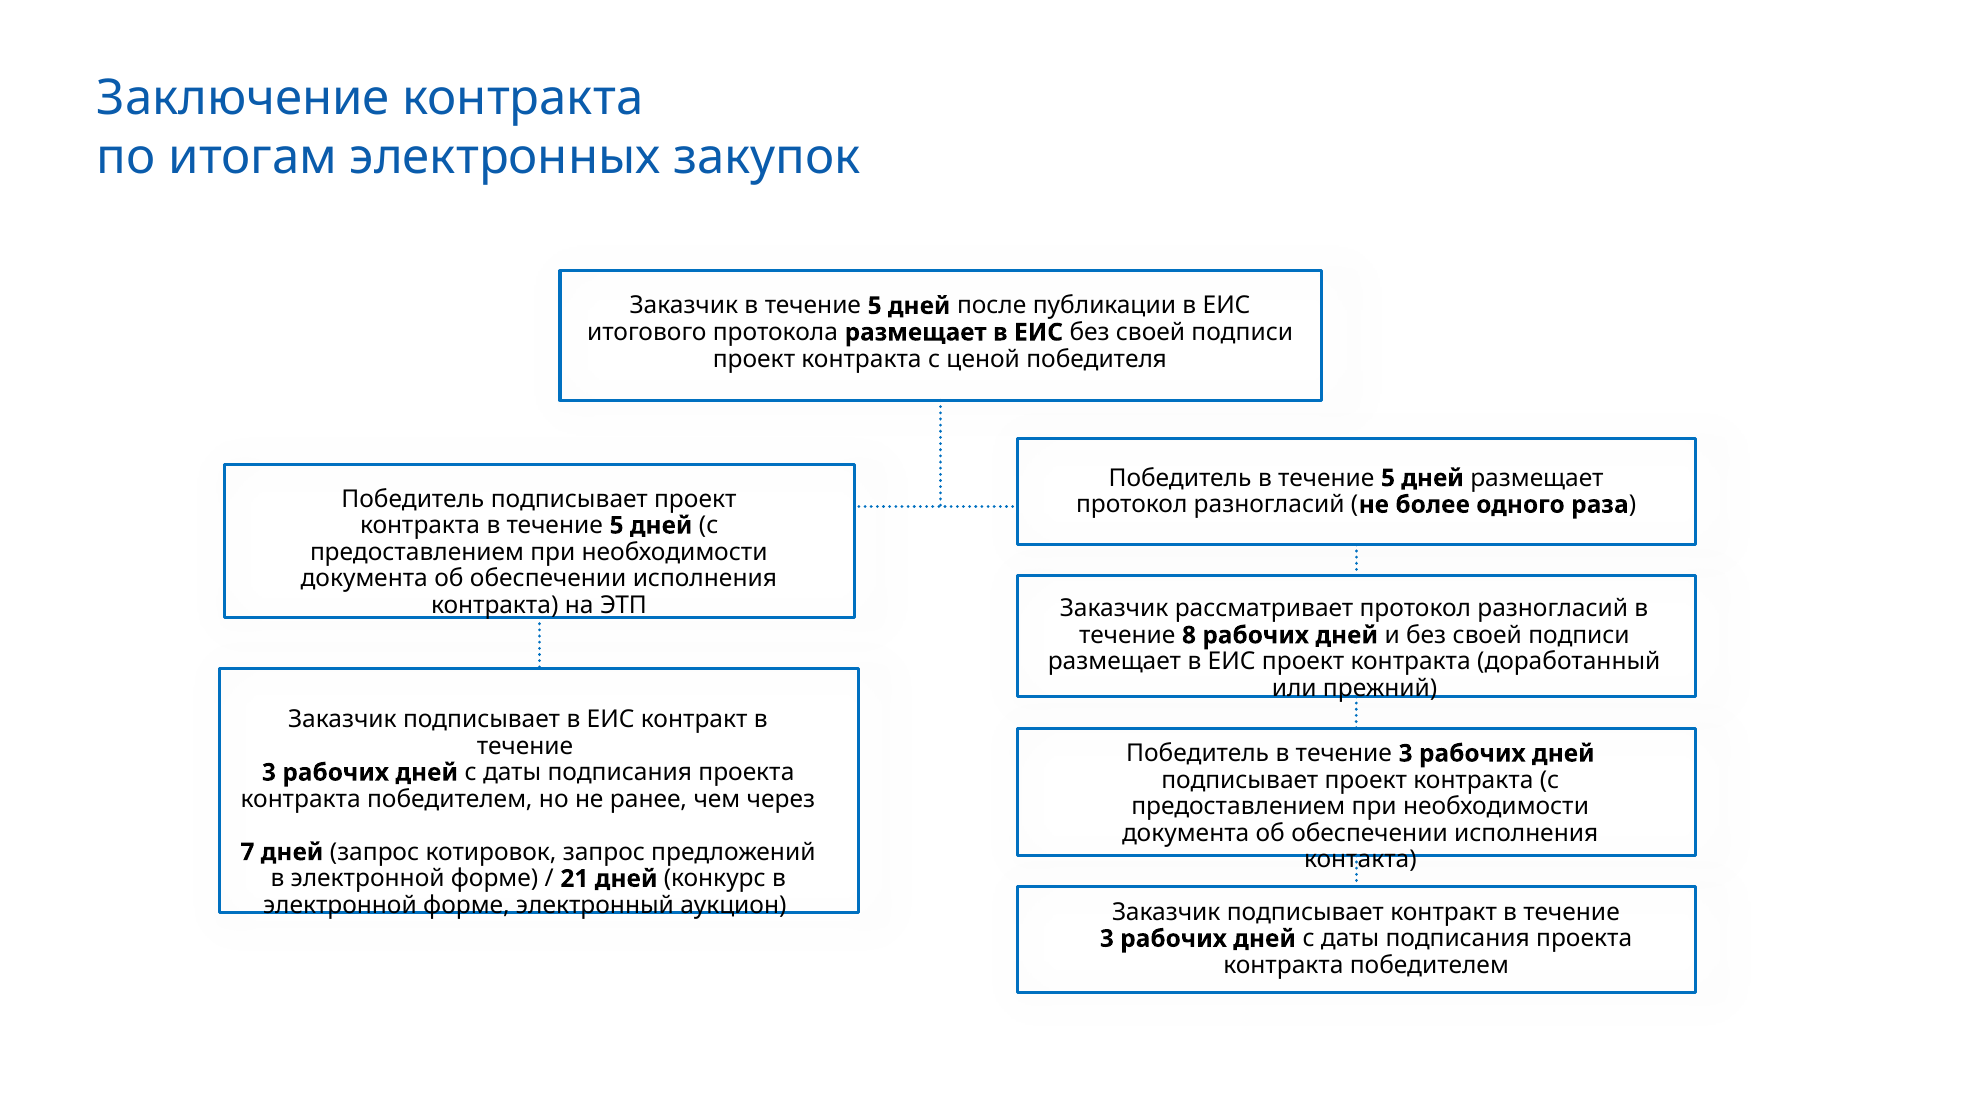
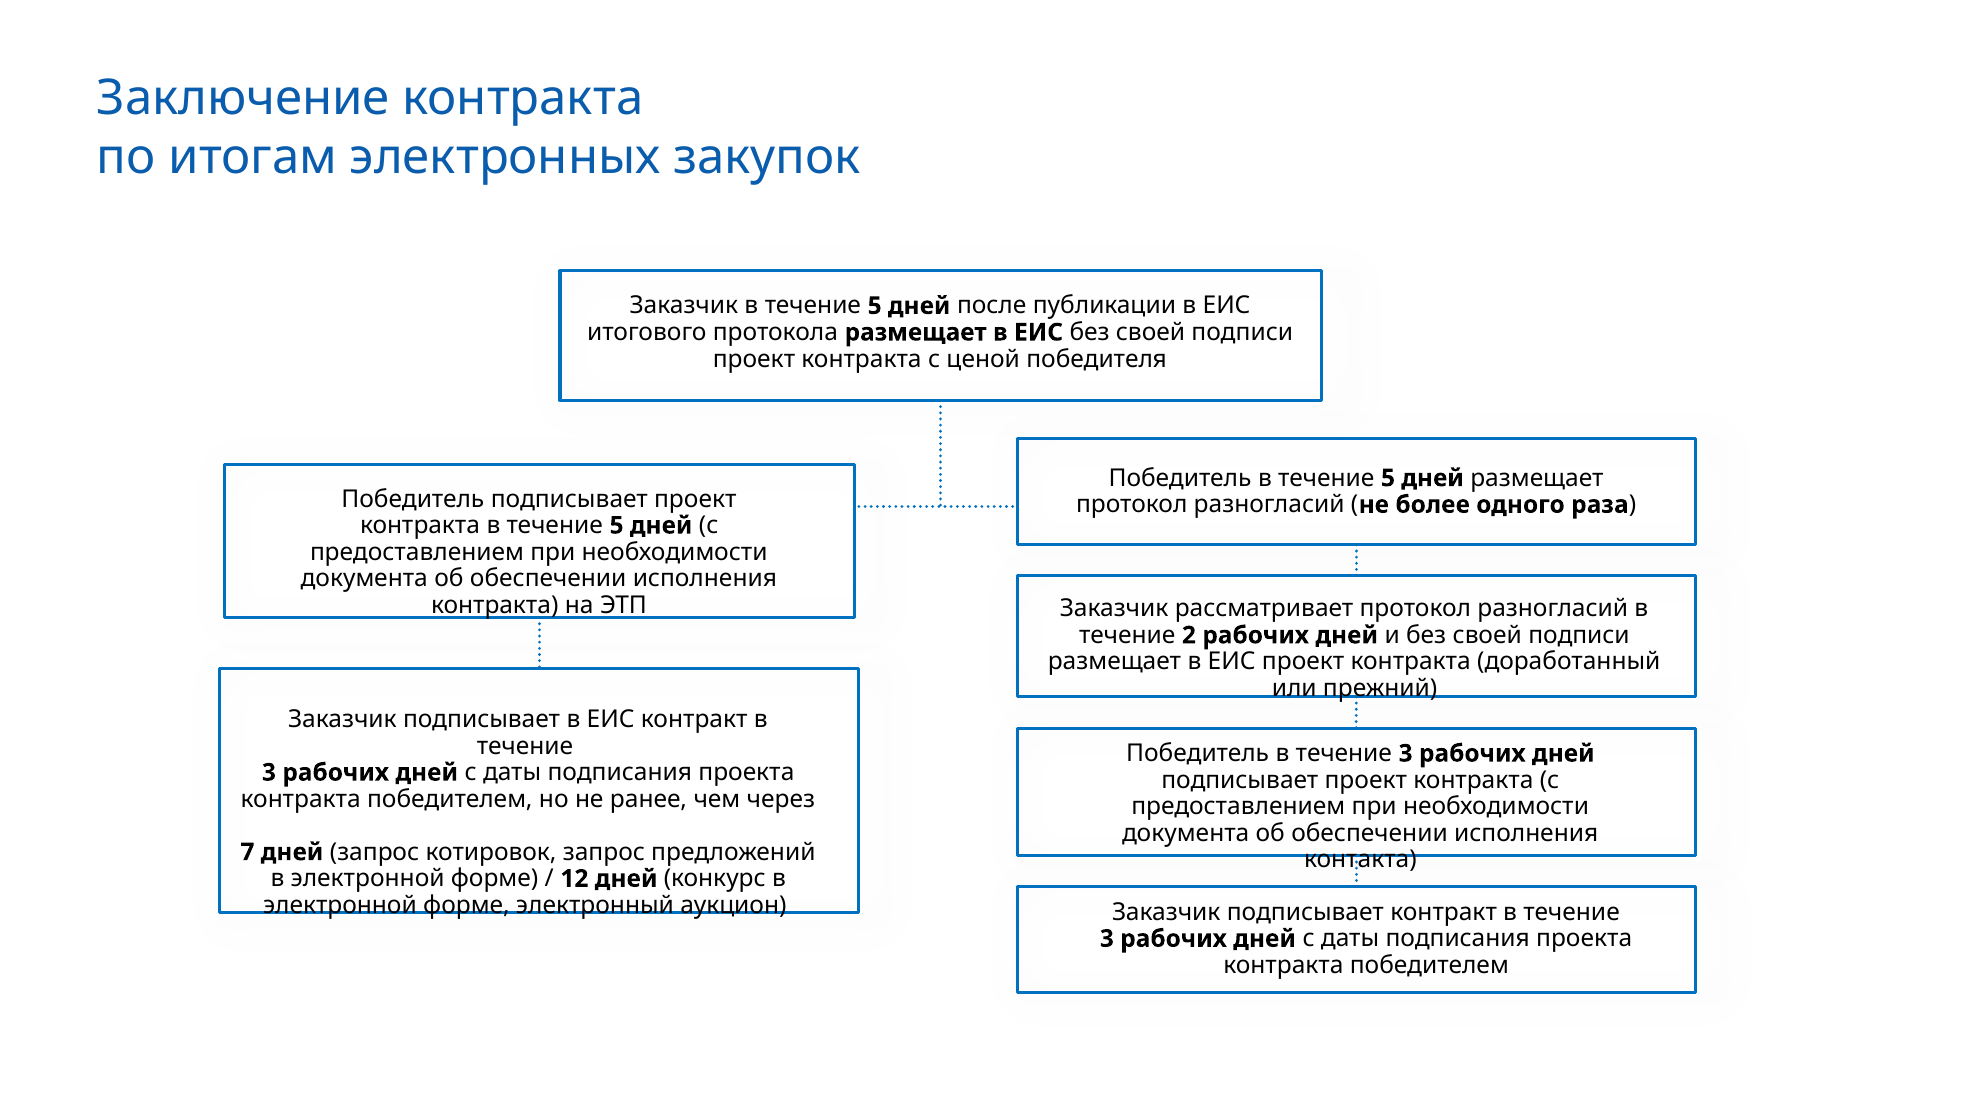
8: 8 -> 2 (1189, 635)
21: 21 -> 12 (574, 878)
